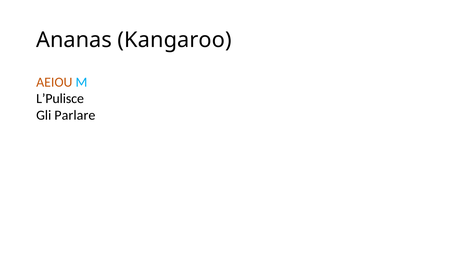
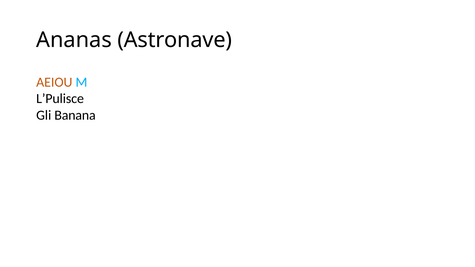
Kangaroo: Kangaroo -> Astronave (175, 40)
Parlare: Parlare -> Banana (75, 115)
